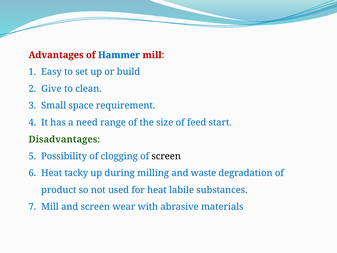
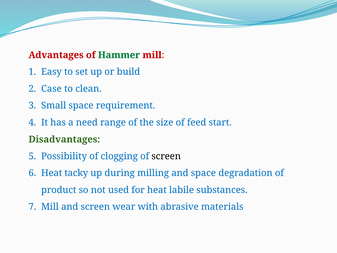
Hammer colour: blue -> green (119, 55)
Give: Give -> Case (51, 89)
and waste: waste -> space (203, 173)
